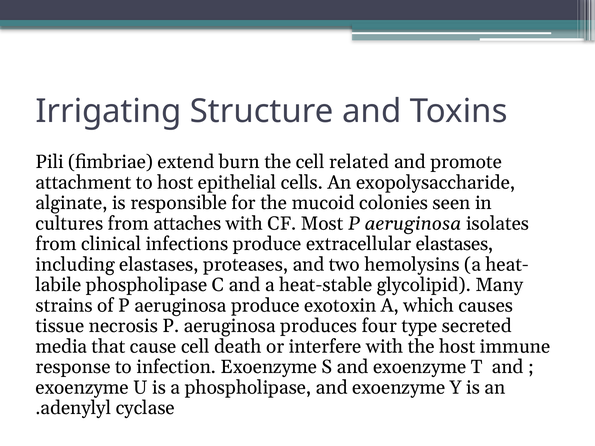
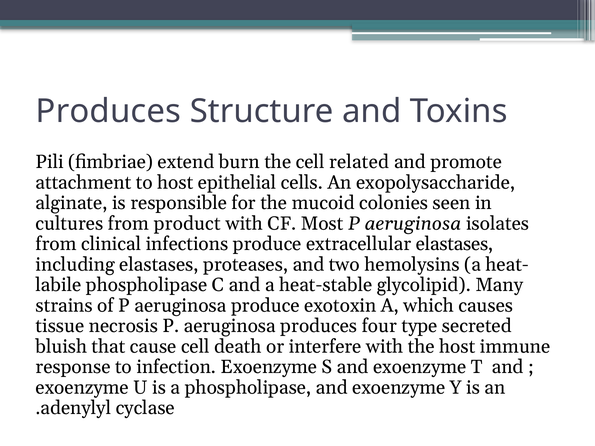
Irrigating: Irrigating -> Produces (108, 111)
attaches: attaches -> product (187, 224)
media: media -> bluish (61, 347)
